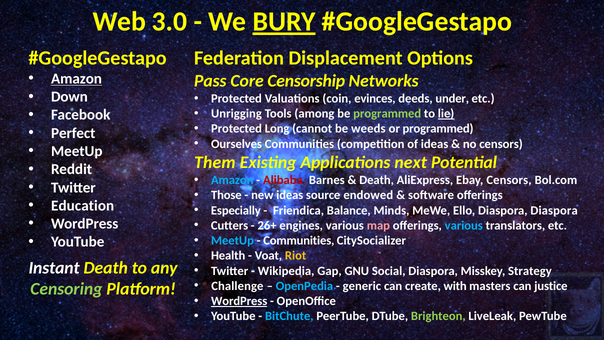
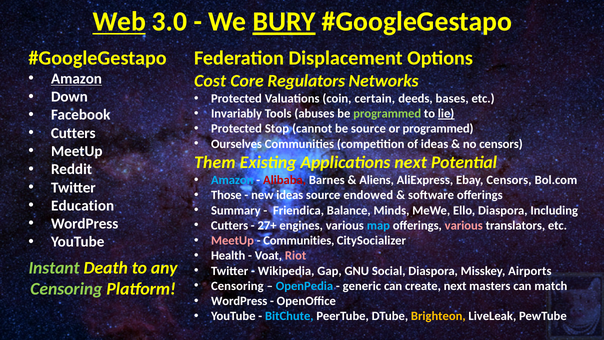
Web underline: none -> present (119, 22)
Pass: Pass -> Cost (210, 81)
Censorship: Censorship -> Regulators (306, 81)
evinces: evinces -> certain (375, 98)
under: under -> bases (452, 98)
Unrigging: Unrigging -> Invariably (237, 114)
among: among -> abuses (314, 114)
Long: Long -> Stop (277, 129)
be weeds: weeds -> source (368, 129)
Perfect: Perfect -> Cutters (73, 133)
Death: Death -> Aliens (377, 180)
Especially: Especially -> Summary (236, 210)
Diaspora Diaspora: Diaspora -> Including (554, 210)
26+: 26+ -> 27+ (267, 225)
map colour: pink -> light blue (378, 225)
various colour: light blue -> pink (464, 225)
MeetUp colour: light blue -> pink (232, 240)
Riot colour: yellow -> pink (296, 256)
Instant colour: white -> light green (54, 268)
Strategy: Strategy -> Airports (530, 271)
Challenge: Challenge -> Censoring (237, 286)
create with: with -> next (455, 286)
justice: justice -> match (551, 286)
WordPress underline: present -> none (239, 301)
Brighteon colour: light green -> yellow (438, 316)
